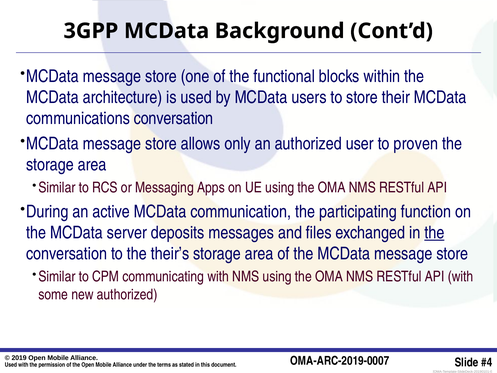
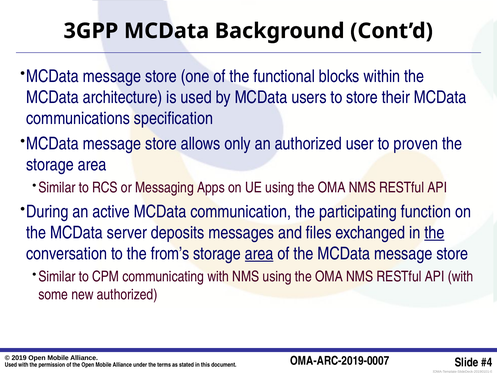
communications conversation: conversation -> specification (173, 118)
their’s: their’s -> from’s (170, 254)
area underline: none -> present (259, 254)
